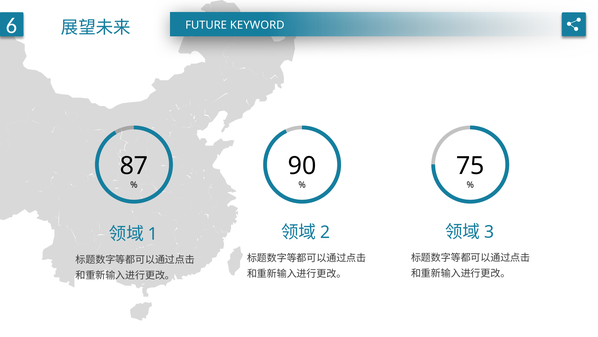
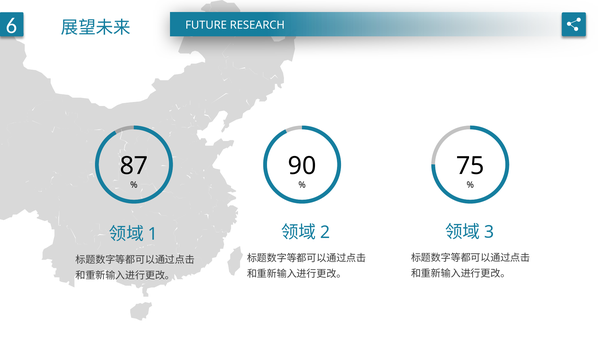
KEYWORD: KEYWORD -> RESEARCH (257, 25)
